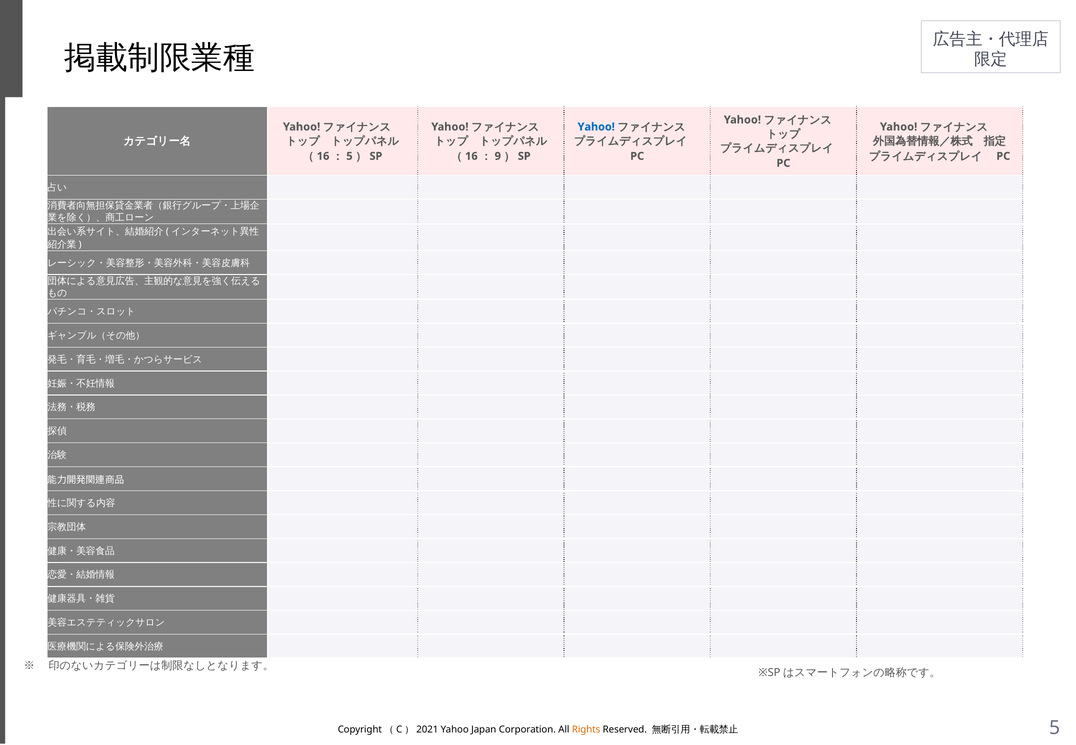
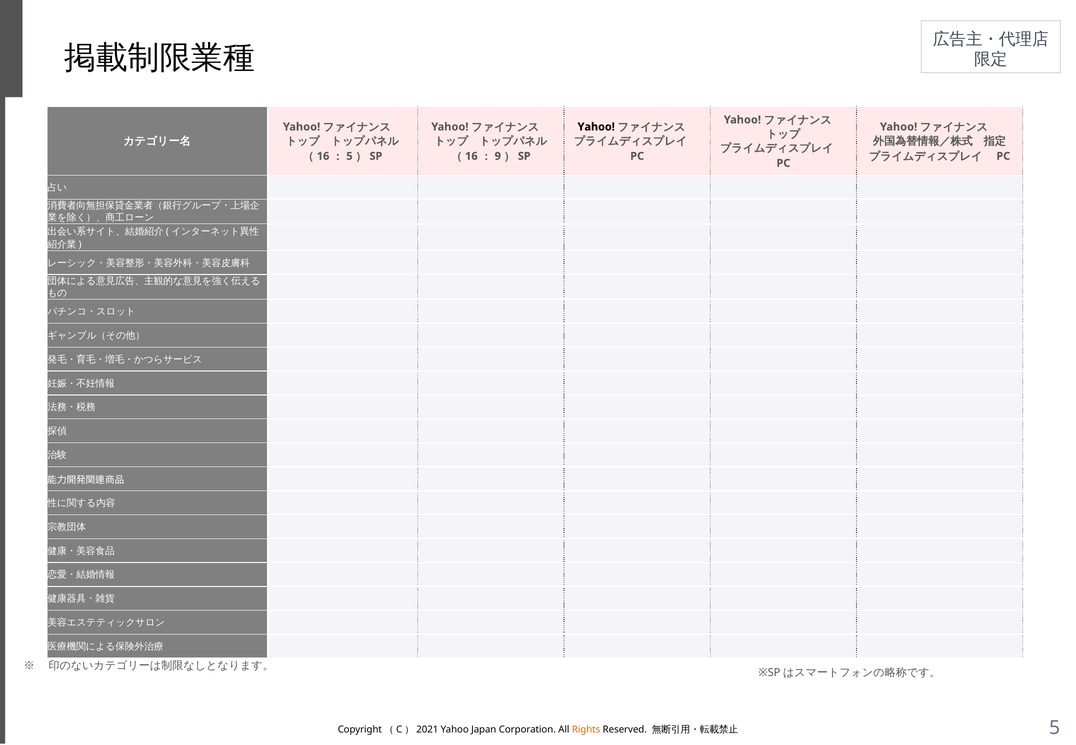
Yahoo colour: blue -> black (596, 127)
